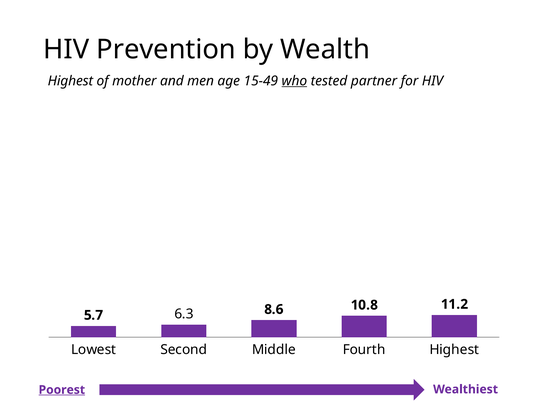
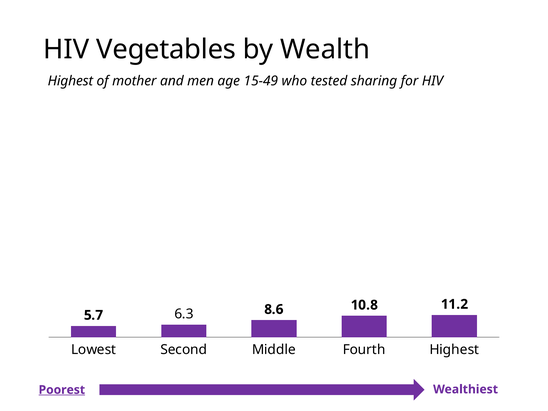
Prevention: Prevention -> Vegetables (166, 50)
who underline: present -> none (294, 81)
partner: partner -> sharing (374, 81)
